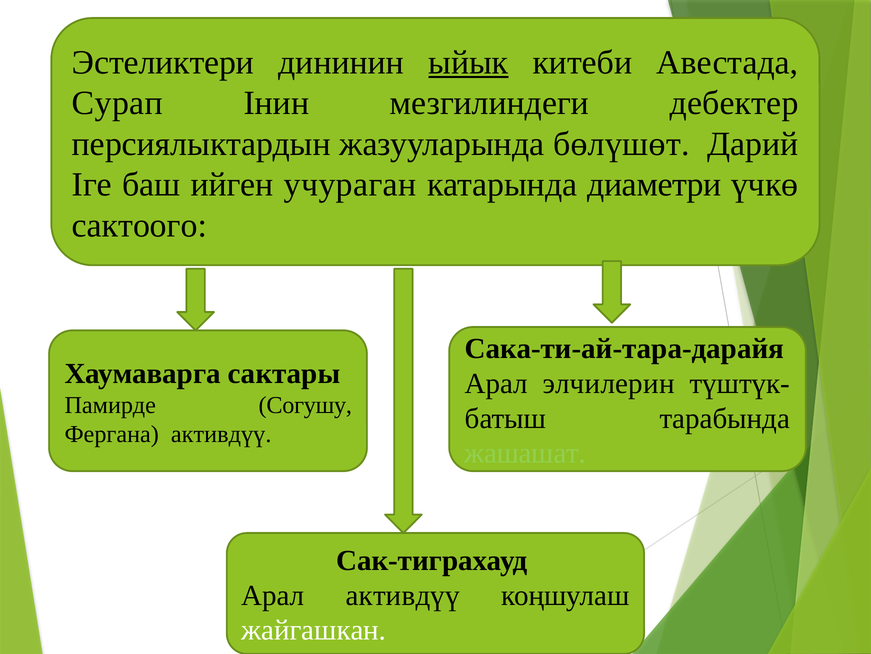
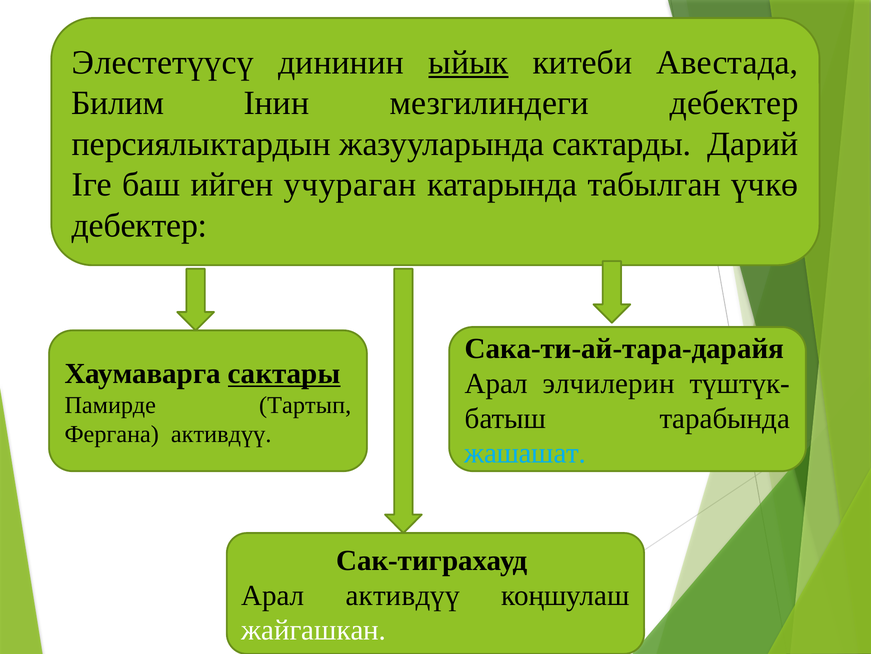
Эстеликтери: Эстеликтери -> Элестетүүсү (163, 62)
Сурап: Сурап -> Билим (118, 103)
бөлүшөт: бөлүшөт -> сактарды (622, 144)
диаметри: диаметри -> табылган (654, 184)
сактоого: сактоого -> дебектер (140, 225)
сактары underline: none -> present (284, 373)
Согушу: Согушу -> Тартып (305, 405)
жашашат colour: light green -> light blue (525, 453)
